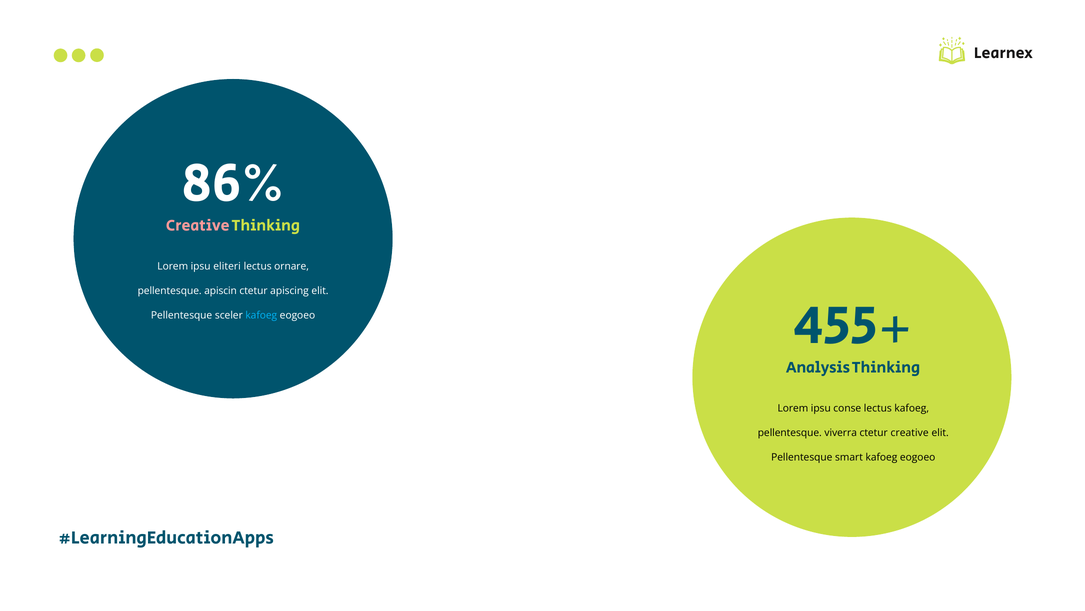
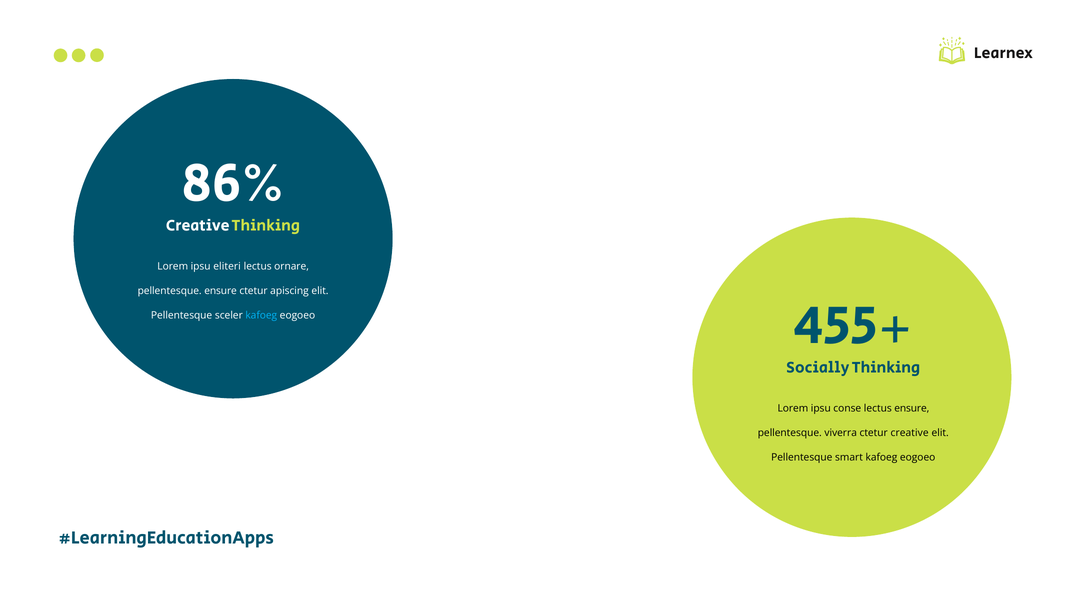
Creative colour: pink -> white (198, 225)
pellentesque apiscin: apiscin -> ensure (221, 290)
Analysis: Analysis -> Socially (818, 367)
lectus kafoeg: kafoeg -> ensure (912, 408)
